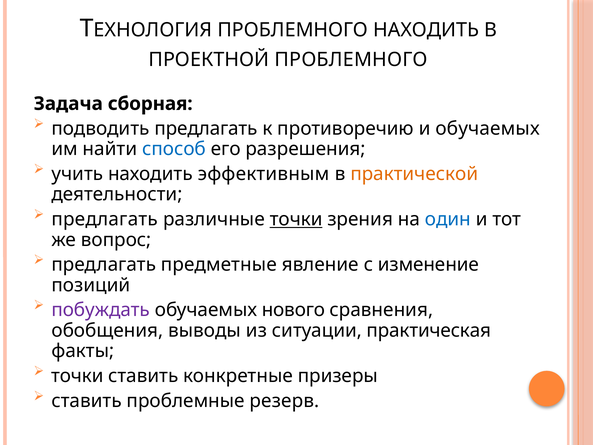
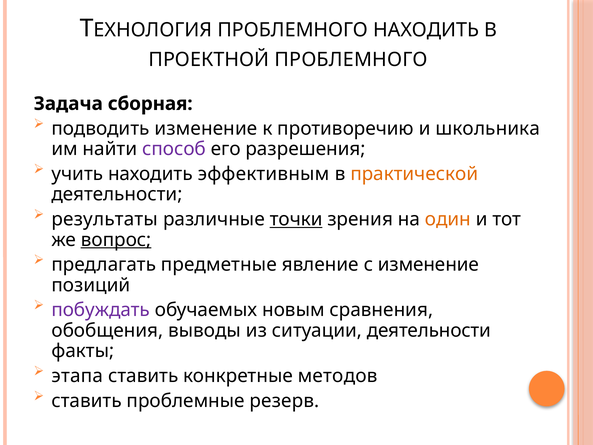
подводить предлагать: предлагать -> изменение (206, 129)
и обучаемых: обучаемых -> школьника (488, 129)
способ colour: blue -> purple (174, 149)
предлагать: предлагать -> результаты (105, 219)
один colour: blue -> orange (448, 219)
вопрос underline: none -> present (116, 240)
нового: нового -> новым (293, 310)
ситуации практическая: практическая -> деятельности (429, 330)
точки: точки -> этапа (77, 376)
призеры: призеры -> методов (338, 376)
